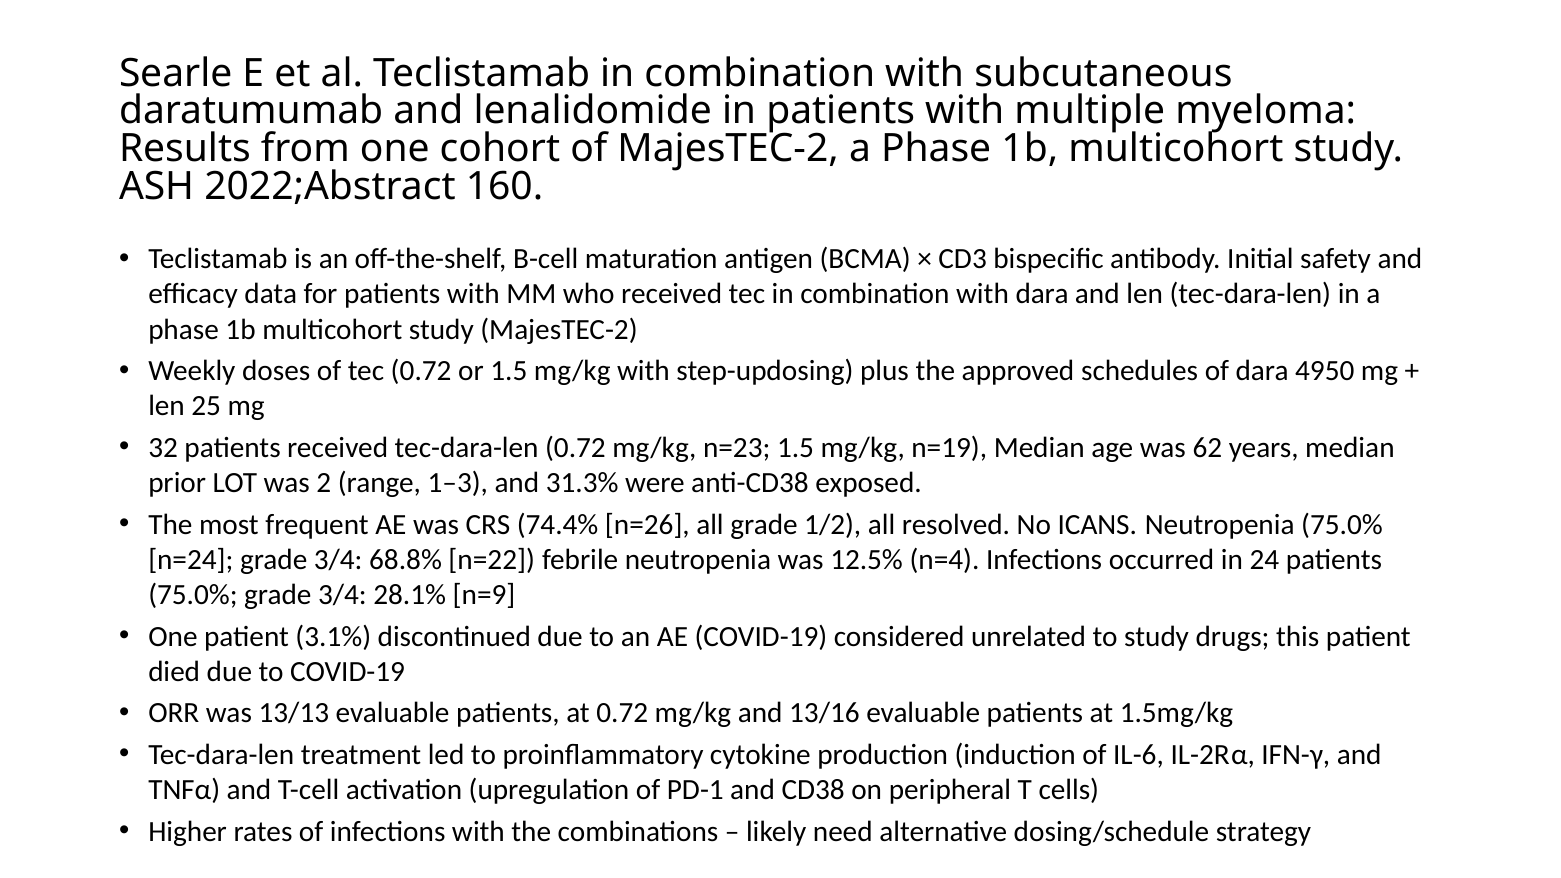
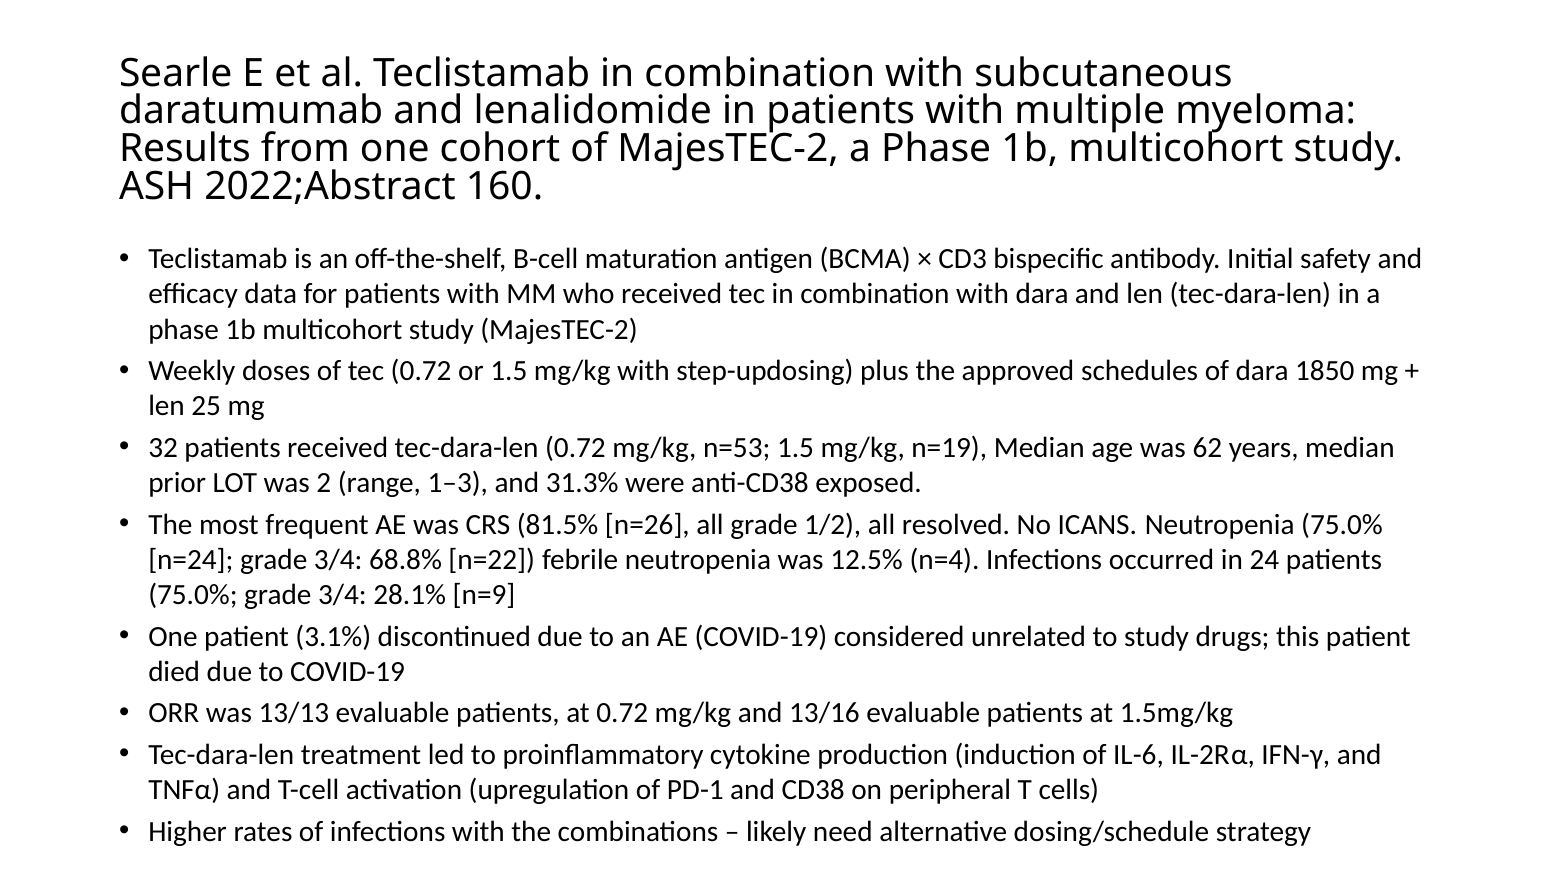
4950: 4950 -> 1850 (1325, 371)
n=23: n=23 -> n=53 (737, 448)
74.4%: 74.4% -> 81.5% (558, 525)
